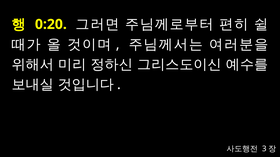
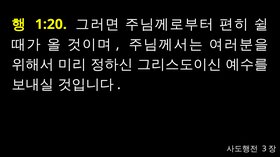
0:20: 0:20 -> 1:20 (51, 24)
